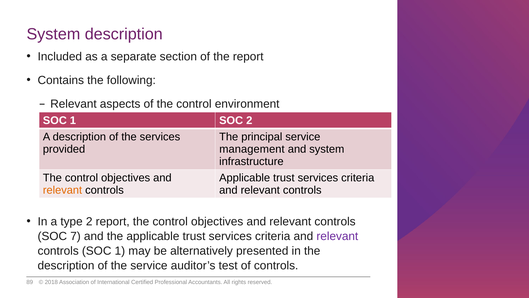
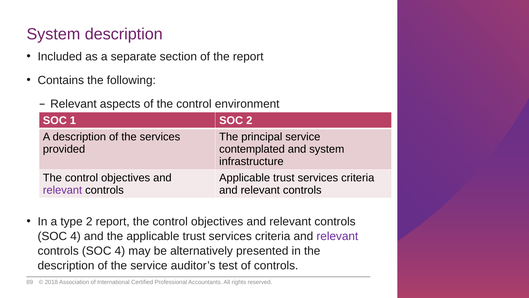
management: management -> contemplated (252, 149)
relevant colour: orange -> purple (63, 190)
7: 7 -> 4 (75, 236)
1: 1 -> 4 (120, 251)
